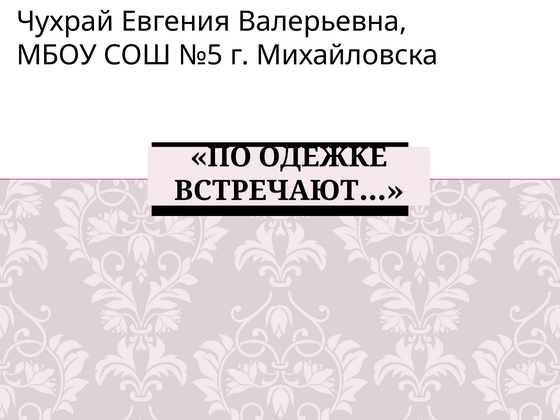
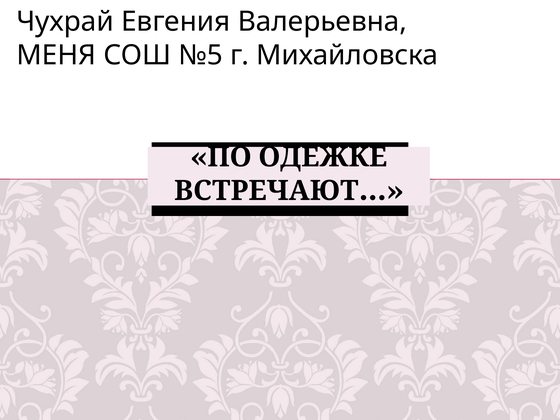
МБОУ: МБОУ -> МЕНЯ (56, 55)
